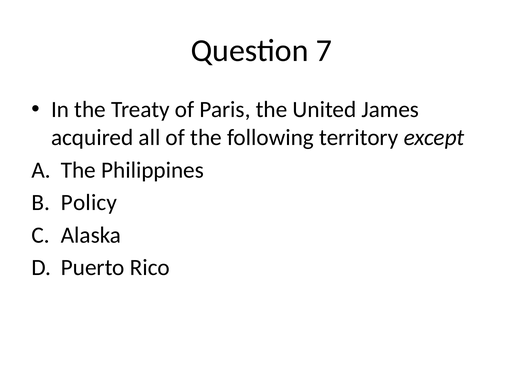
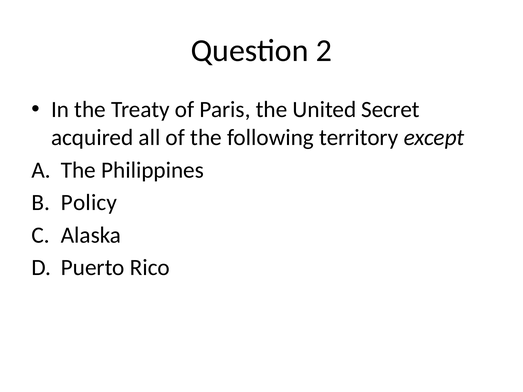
7: 7 -> 2 (324, 51)
James: James -> Secret (390, 110)
